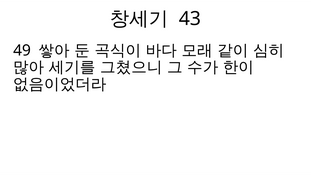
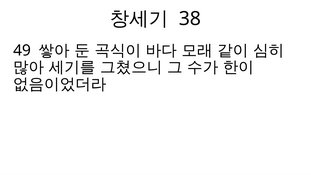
43: 43 -> 38 (190, 19)
